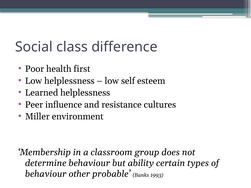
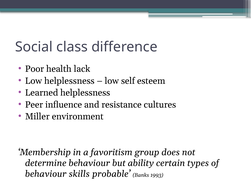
first: first -> lack (82, 69)
classroom: classroom -> favoritism (112, 152)
other: other -> skills (79, 174)
